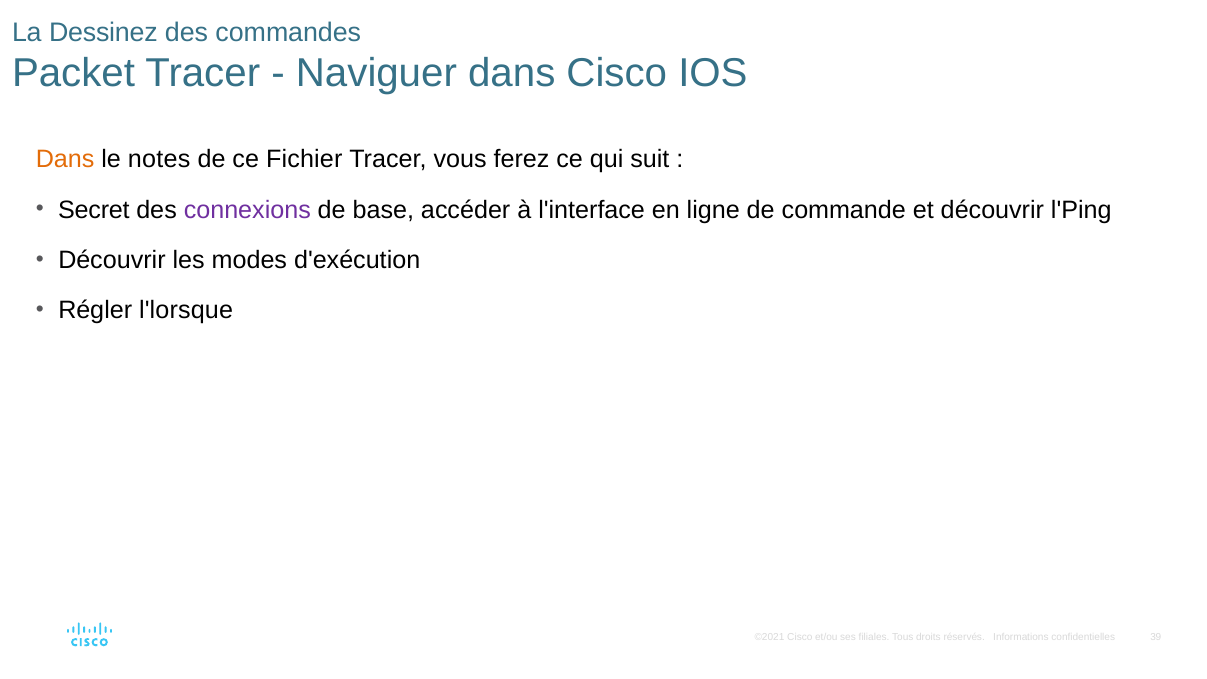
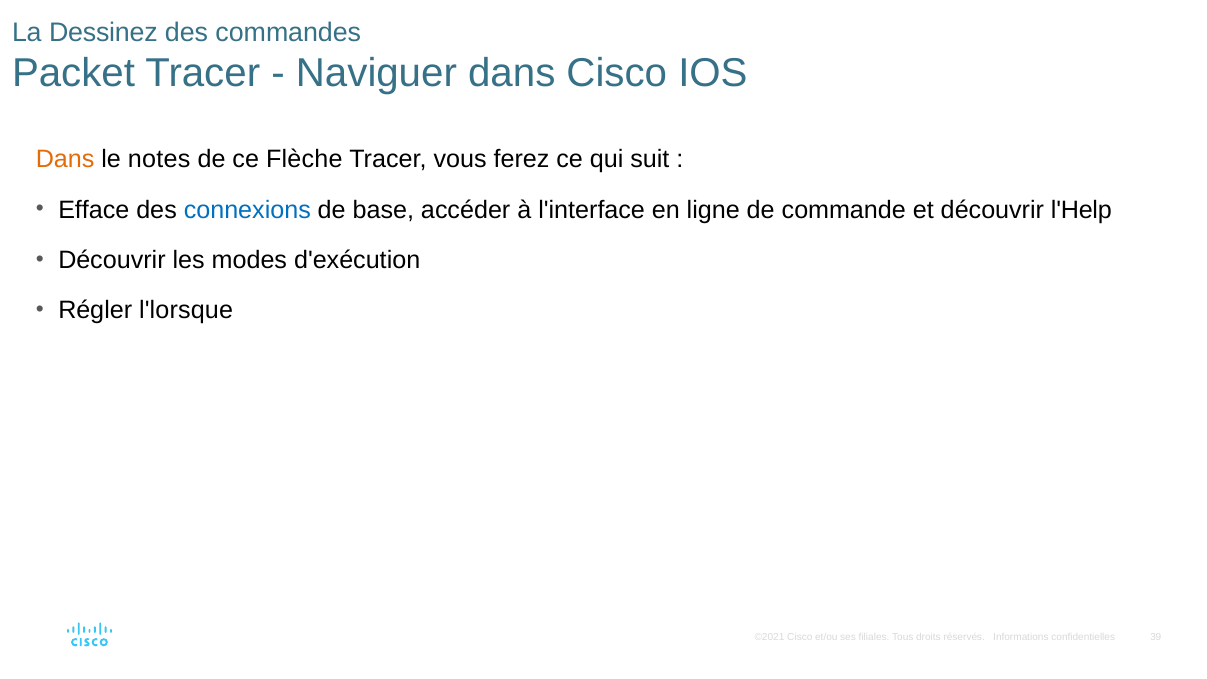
Fichier: Fichier -> Flèche (304, 159)
Secret: Secret -> Efface (94, 210)
connexions colour: purple -> blue (247, 210)
l'Ping: l'Ping -> l'Help (1081, 210)
